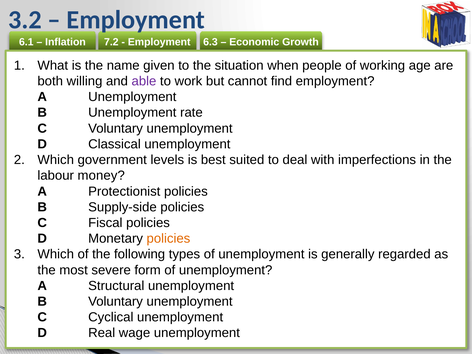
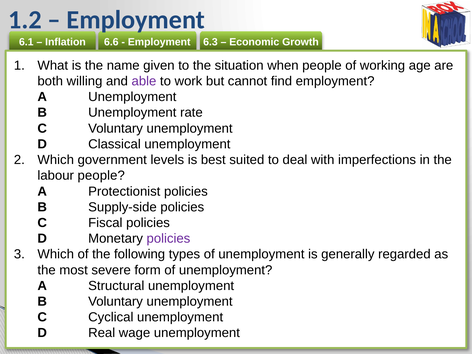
3.2: 3.2 -> 1.2 (25, 20)
7.2: 7.2 -> 6.6 (111, 42)
labour money: money -> people (101, 176)
policies colour: orange -> purple (168, 239)
